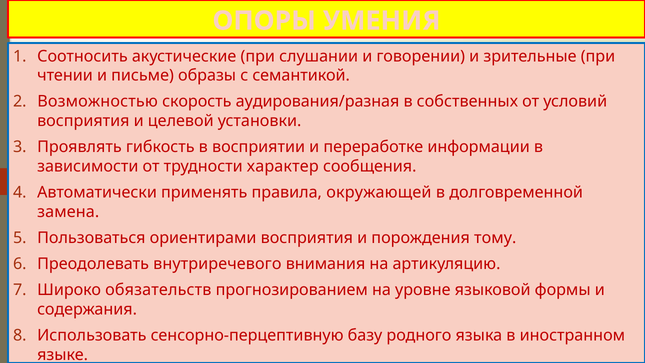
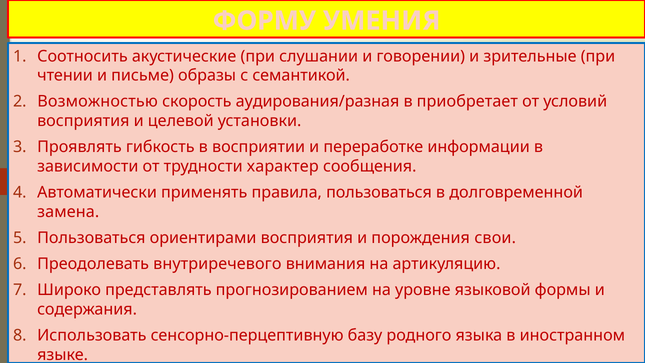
ОПОРЫ: ОПОРЫ -> ФОРМУ (264, 21)
собственных: собственных -> приобретает (467, 102)
правила окружающей: окружающей -> пользоваться (379, 192)
тому: тому -> свои (495, 238)
обязательств: обязательств -> представлять (158, 290)
